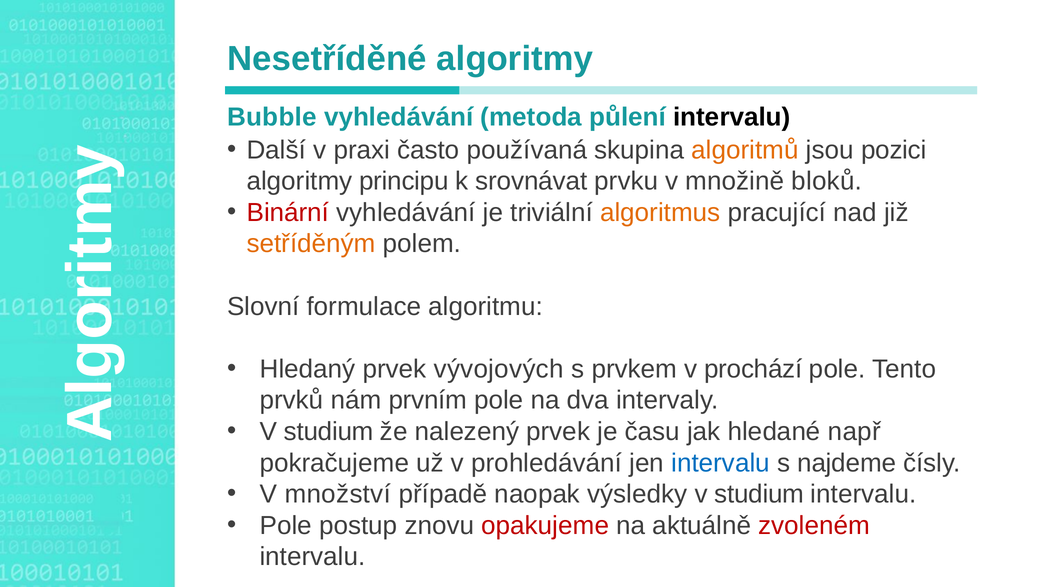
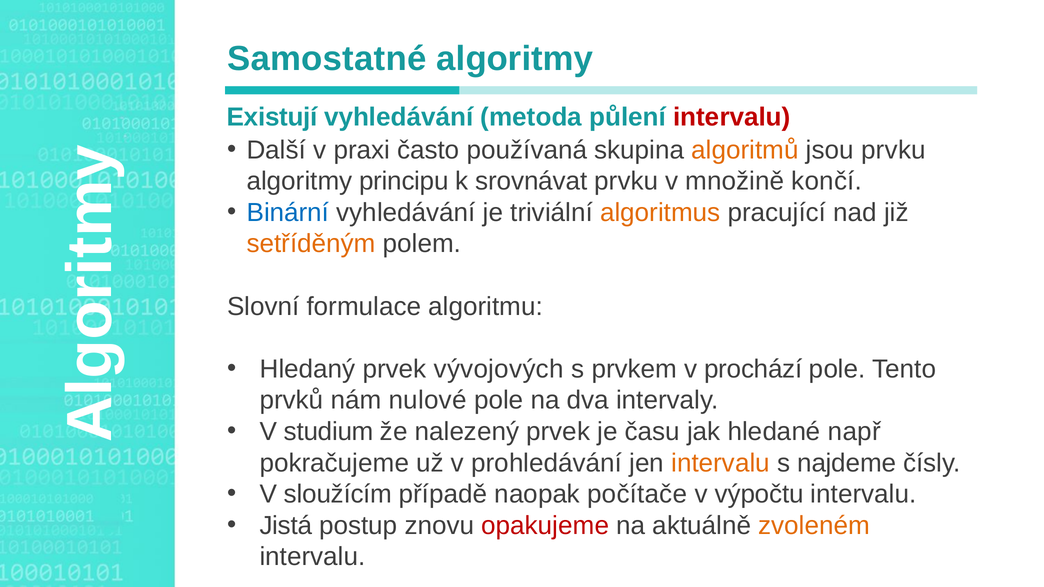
Nesetříděné: Nesetříděné -> Samostatné (327, 59)
Bubble: Bubble -> Existují (272, 117)
intervalu colour: black -> red (732, 117)
jsou pozici: pozici -> prvku (893, 150)
bloků: bloků -> končí (827, 181)
Binární colour: red -> blue (288, 213)
prvním: prvním -> nulové (428, 401)
intervalu colour: blue -> orange (721, 463)
množství: množství -> sloužícím (338, 494)
výsledky: výsledky -> počítače (637, 494)
studium: studium -> výpočtu (759, 494)
Pole: Pole -> Jistá (286, 526)
zvoleném colour: red -> orange (814, 526)
